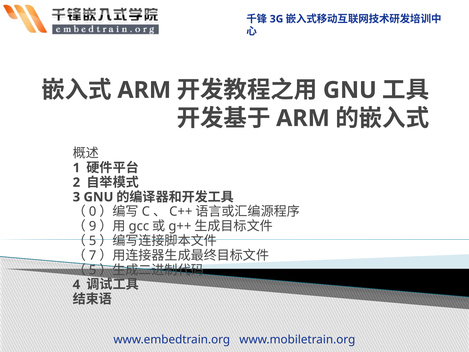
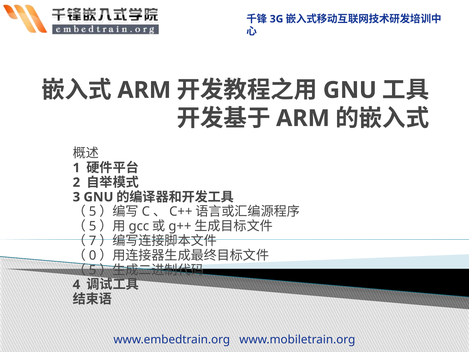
0: 0 -> 5 (93, 212)
9: 9 -> 5 (93, 226)
5: 5 -> 7 (93, 241)
7: 7 -> 0 (93, 255)
